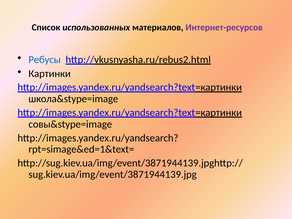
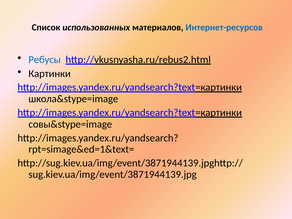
Интернет-ресурсов colour: purple -> blue (224, 28)
